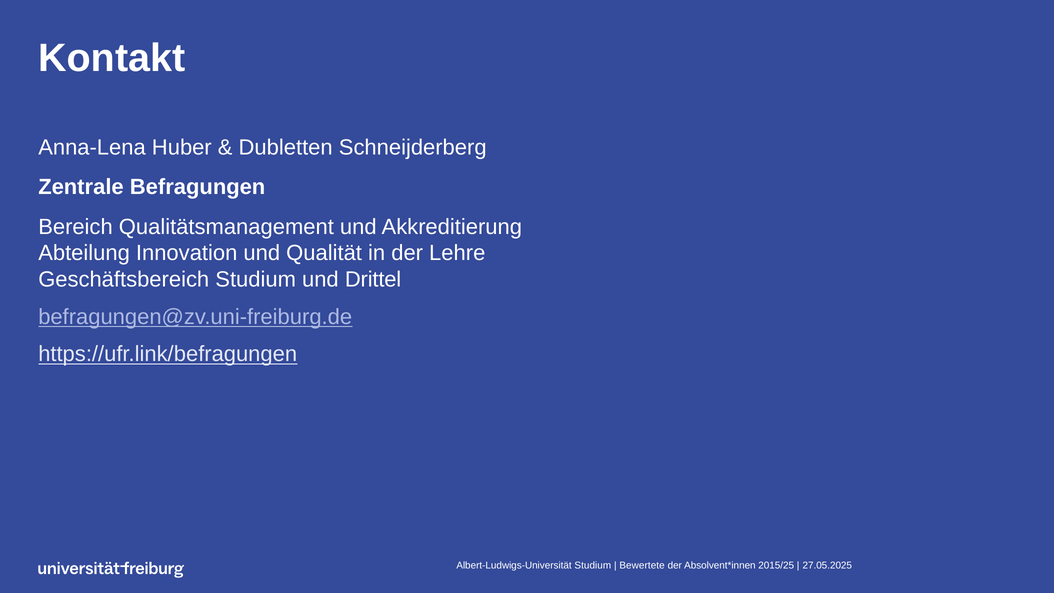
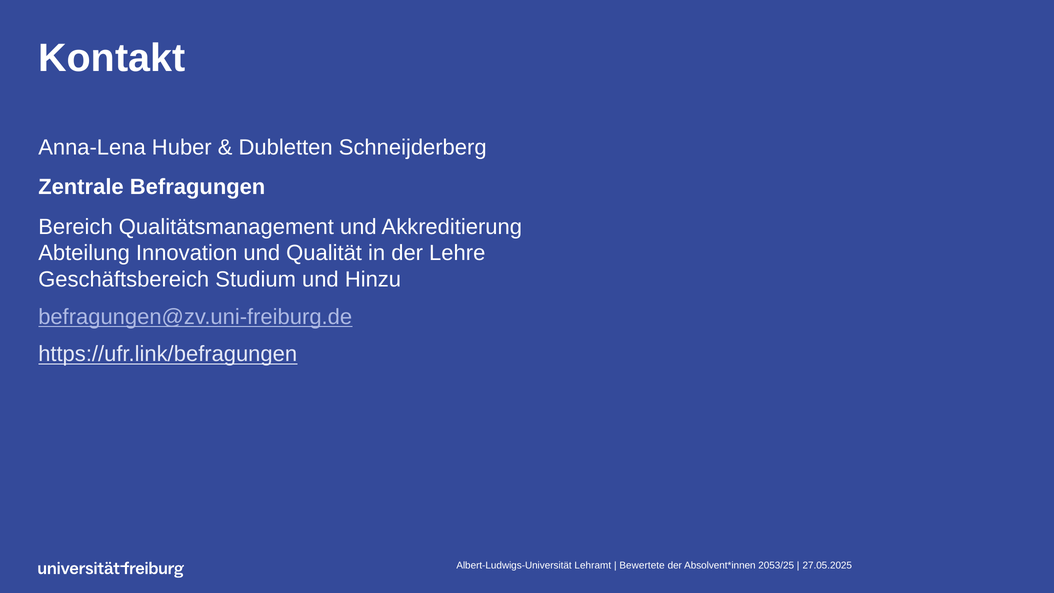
Drittel: Drittel -> Hinzu (373, 279)
Albert-Ludwigs-Universität Studium: Studium -> Lehramt (593, 565)
2015/25: 2015/25 -> 2053/25 (776, 565)
